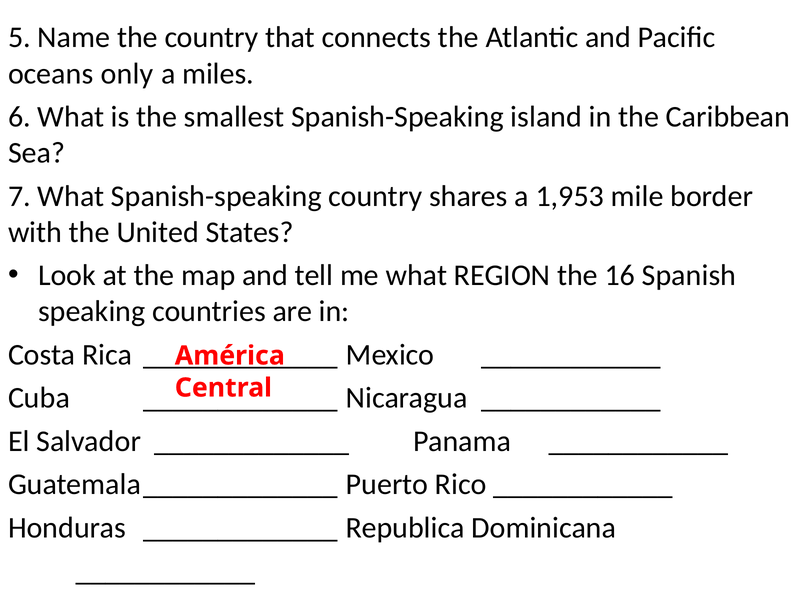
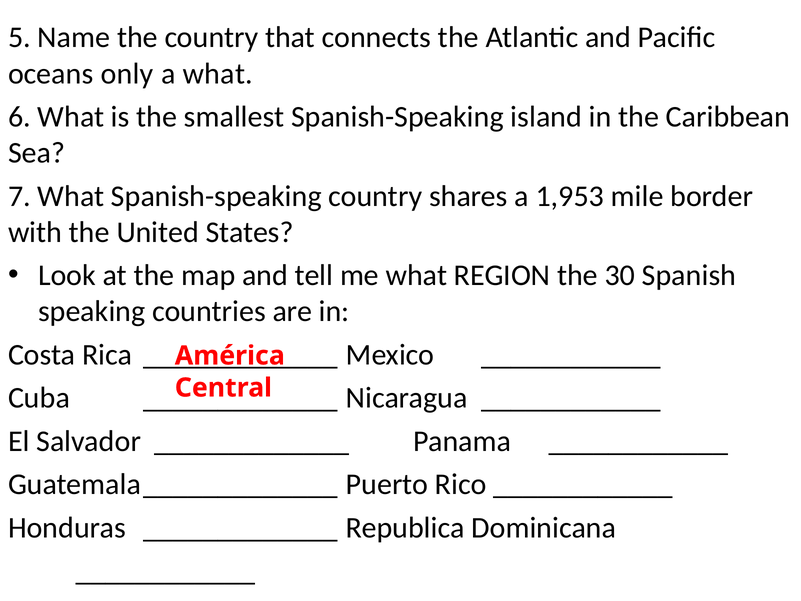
a miles: miles -> what (218, 74)
16: 16 -> 30 (620, 275)
